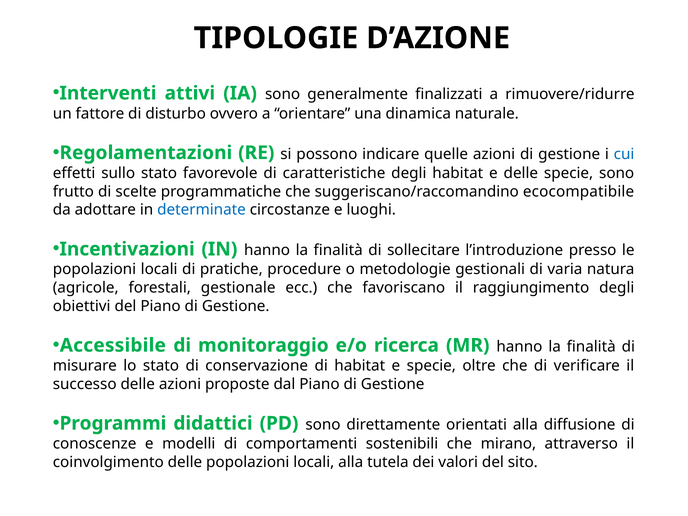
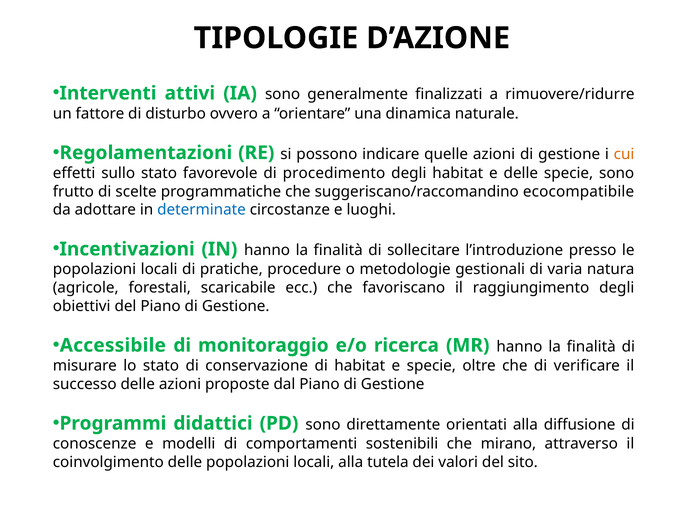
cui colour: blue -> orange (624, 154)
caratteristiche: caratteristiche -> procedimento (334, 173)
gestionale: gestionale -> scaricabile (238, 288)
